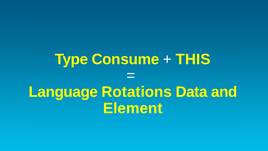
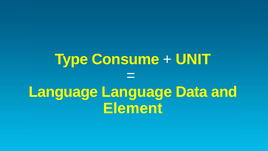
THIS: THIS -> UNIT (193, 59)
Language Rotations: Rotations -> Language (137, 92)
